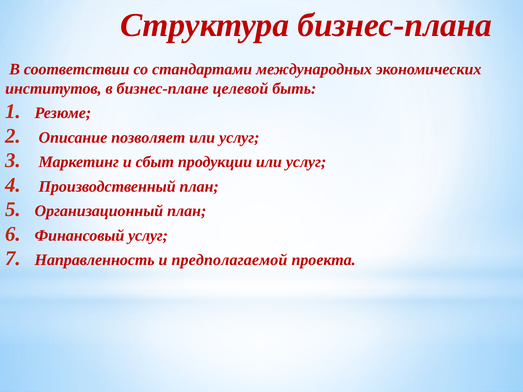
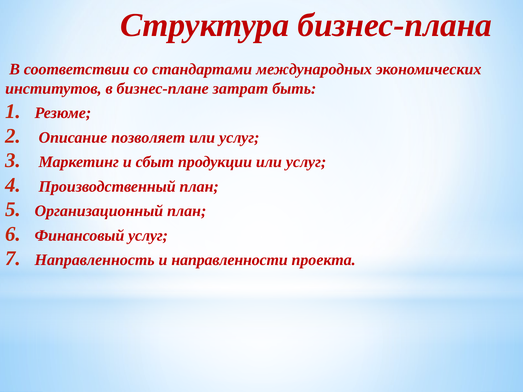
целевой: целевой -> затрат (240, 89)
предполагаемой: предполагаемой -> направленности (230, 260)
